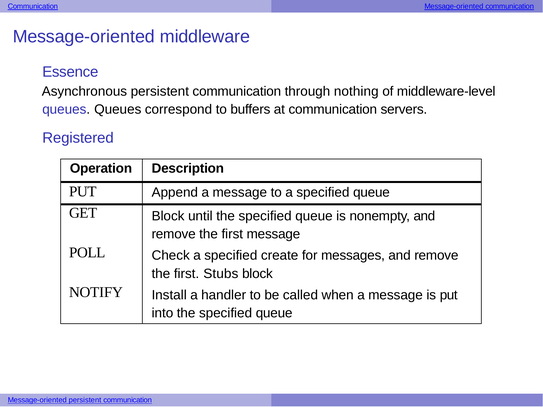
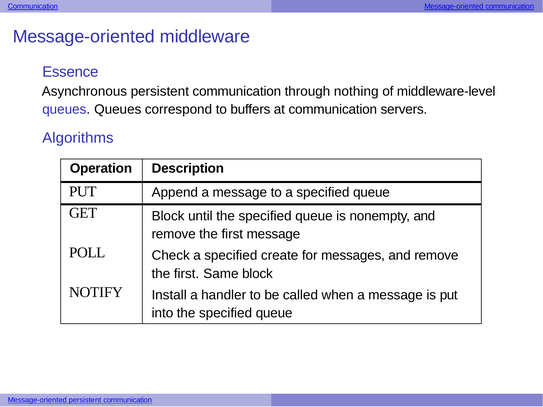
Registered: Registered -> Algorithms (78, 138)
Stubs: Stubs -> Same (221, 274)
